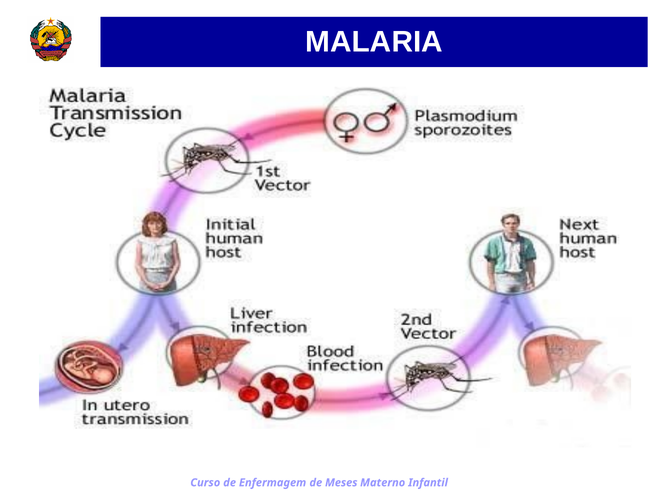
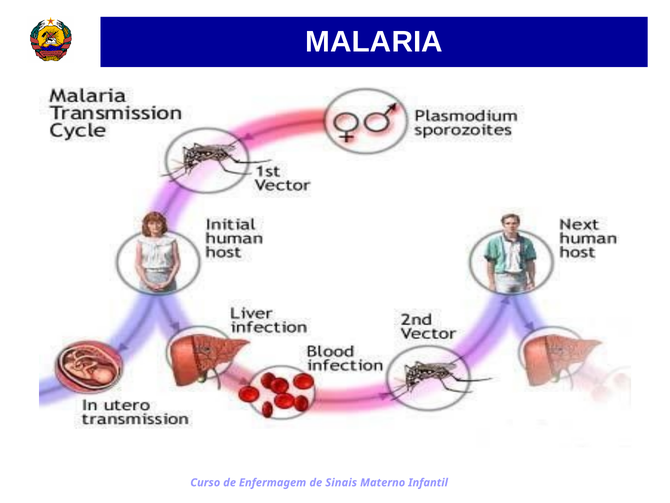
Meses: Meses -> Sinais (341, 482)
